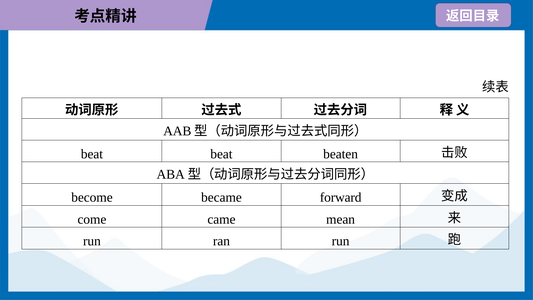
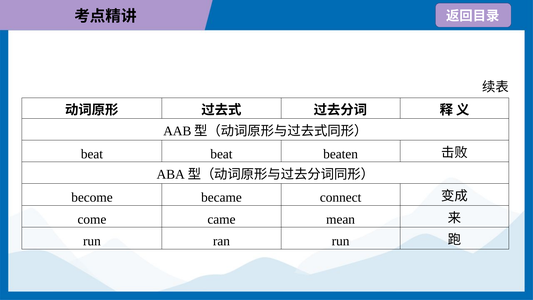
forward: forward -> connect (341, 197)
